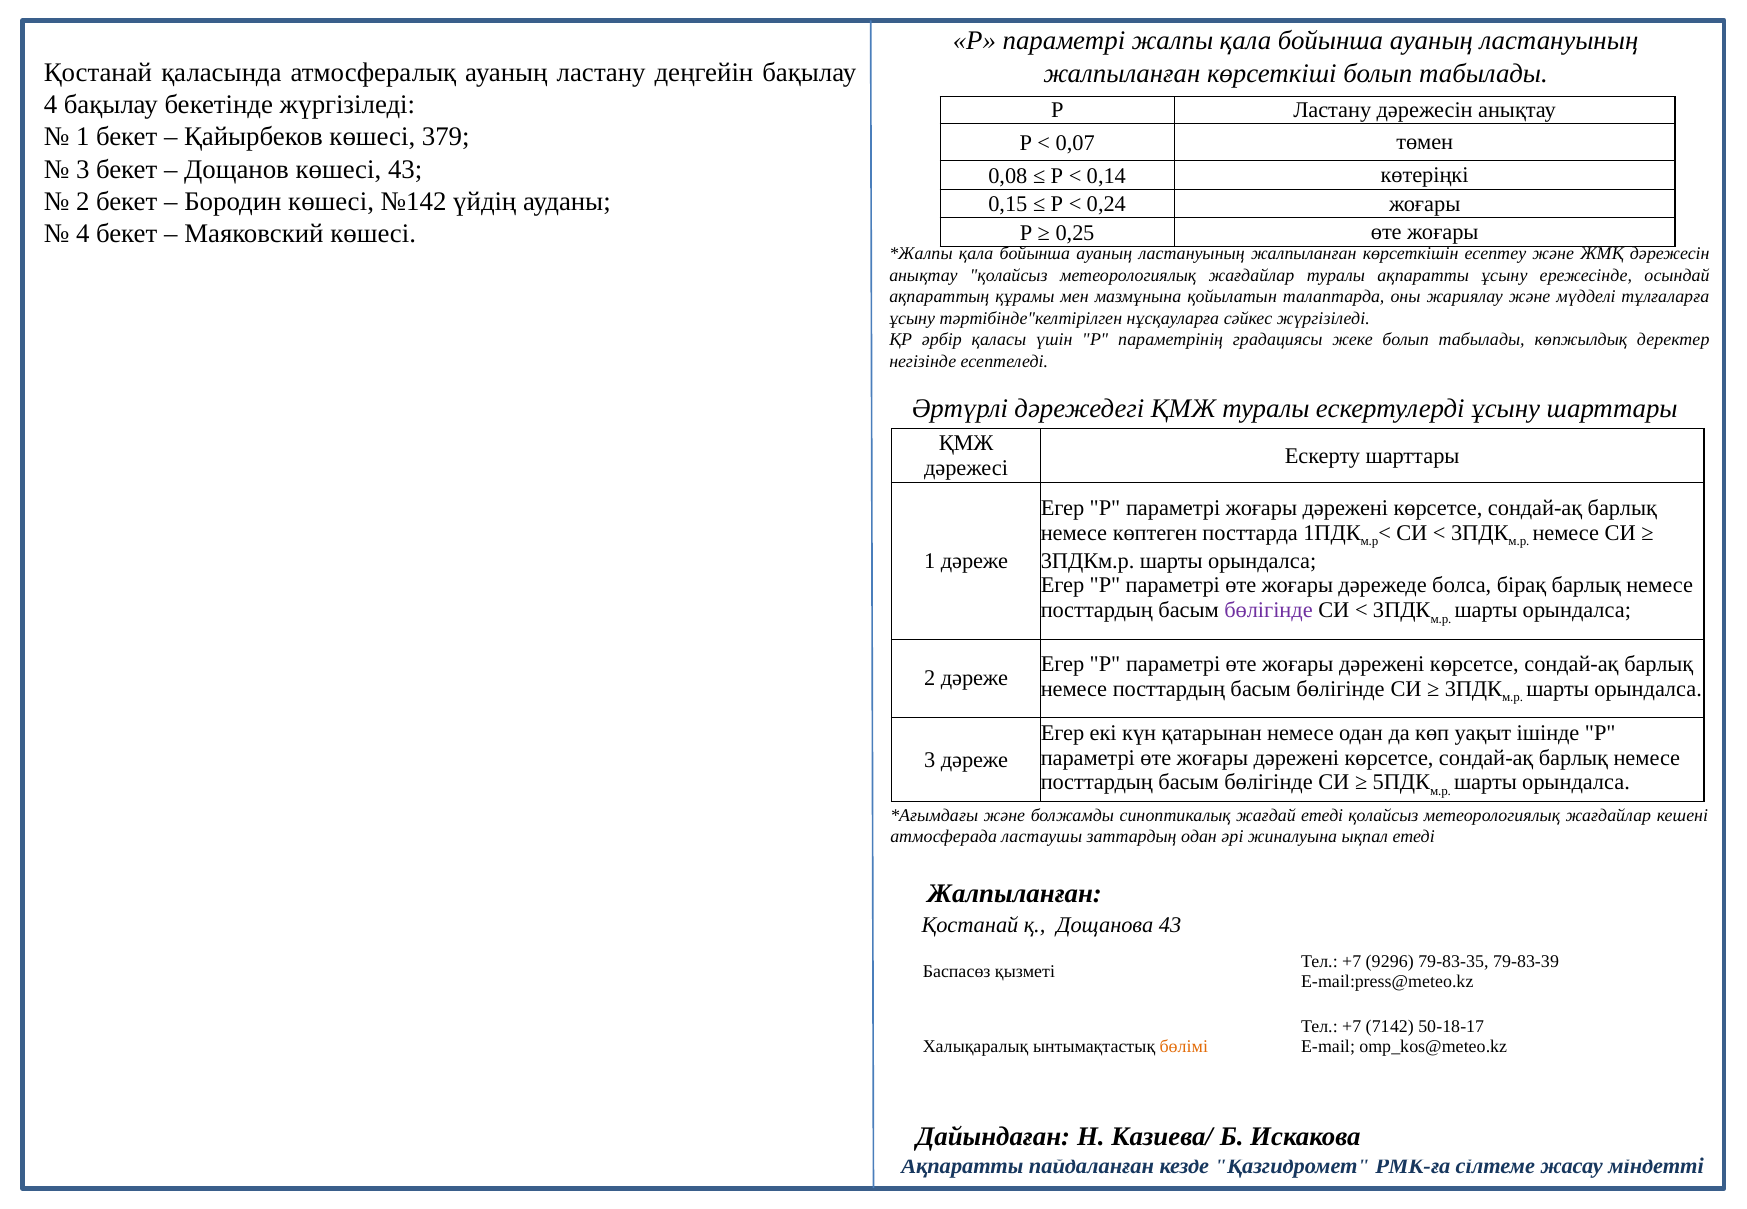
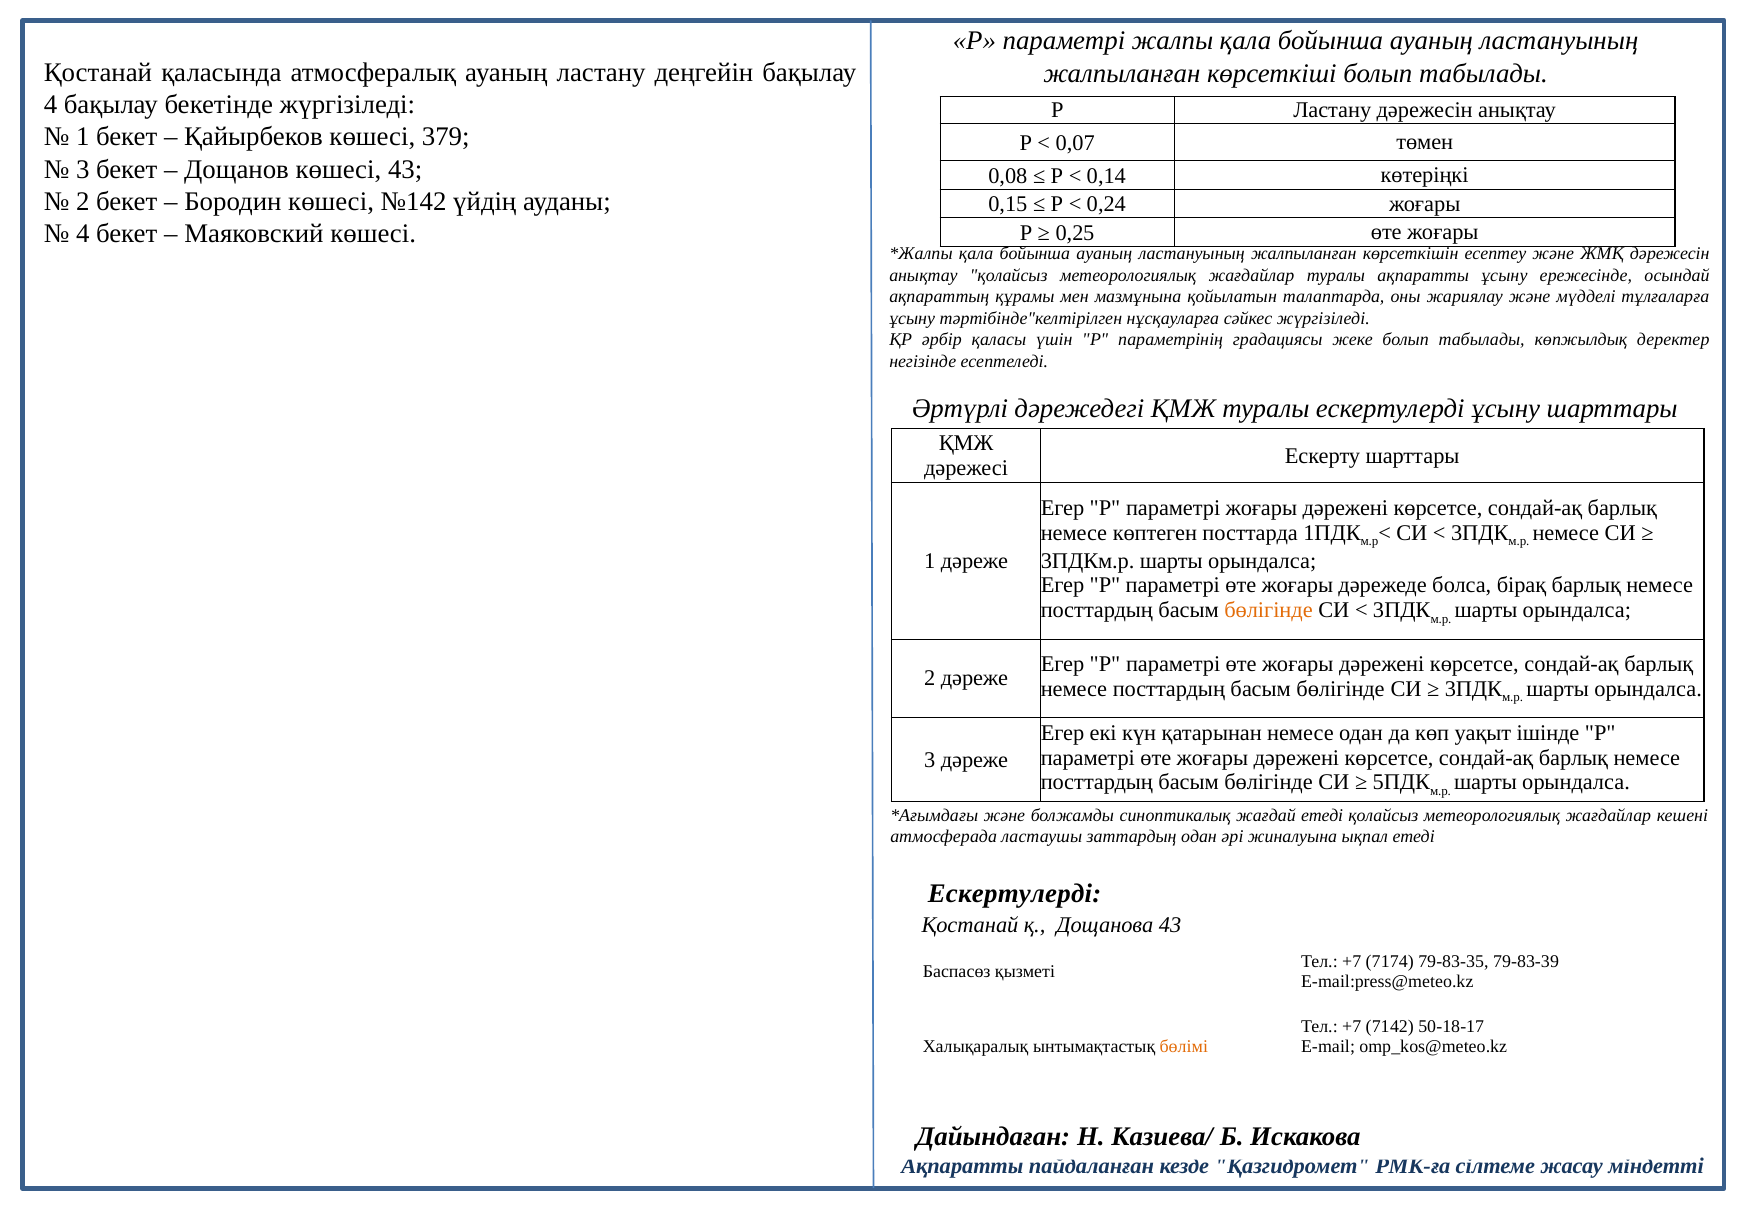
бөлігінде colour: purple -> orange (1269, 610)
Жалпыланған: Жалпыланған -> Ескертулерді (1015, 893)
9296: 9296 -> 7174 (1390, 962)
